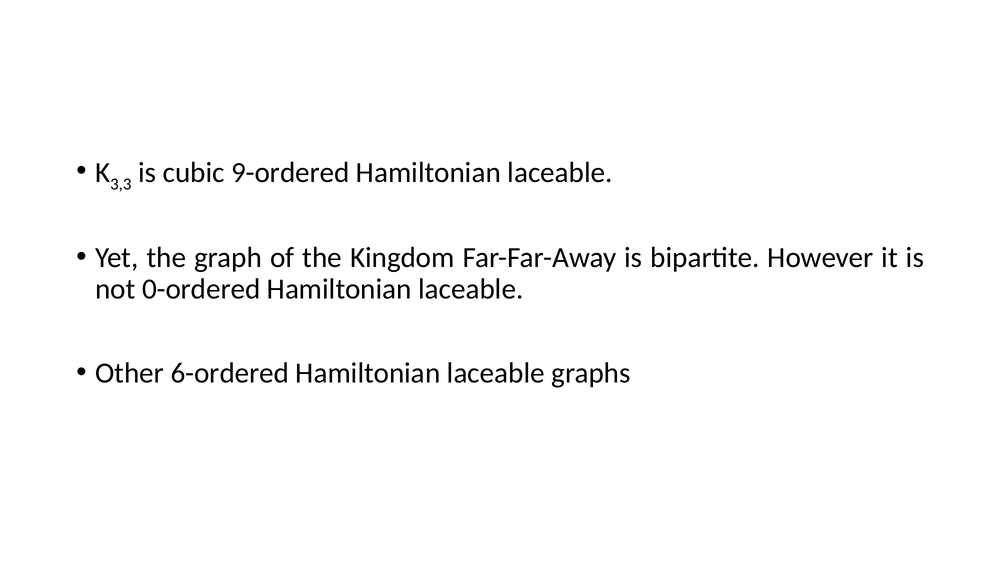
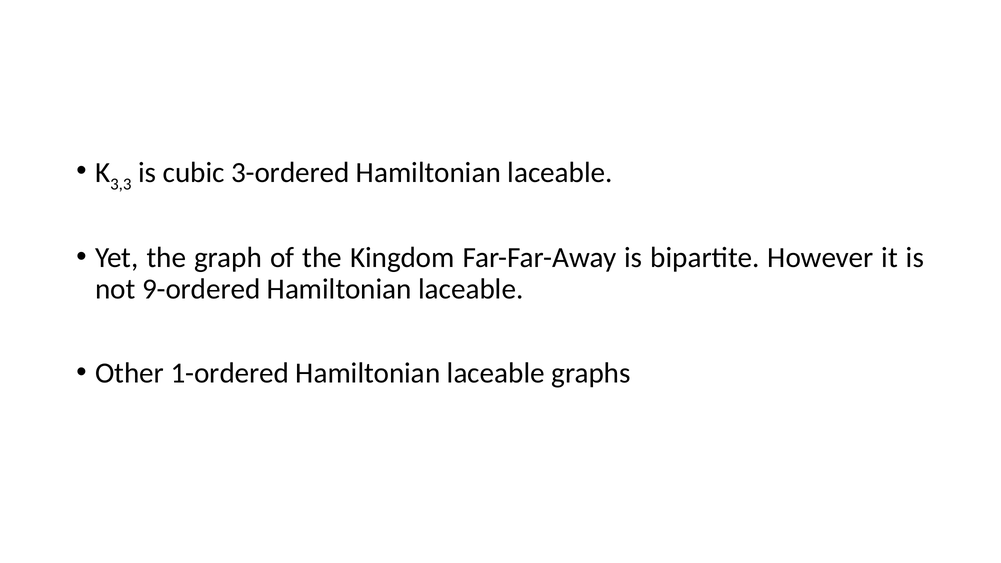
9-ordered: 9-ordered -> 3-ordered (290, 173)
0-ordered: 0-ordered -> 9-ordered (201, 289)
6-ordered: 6-ordered -> 1-ordered (230, 373)
